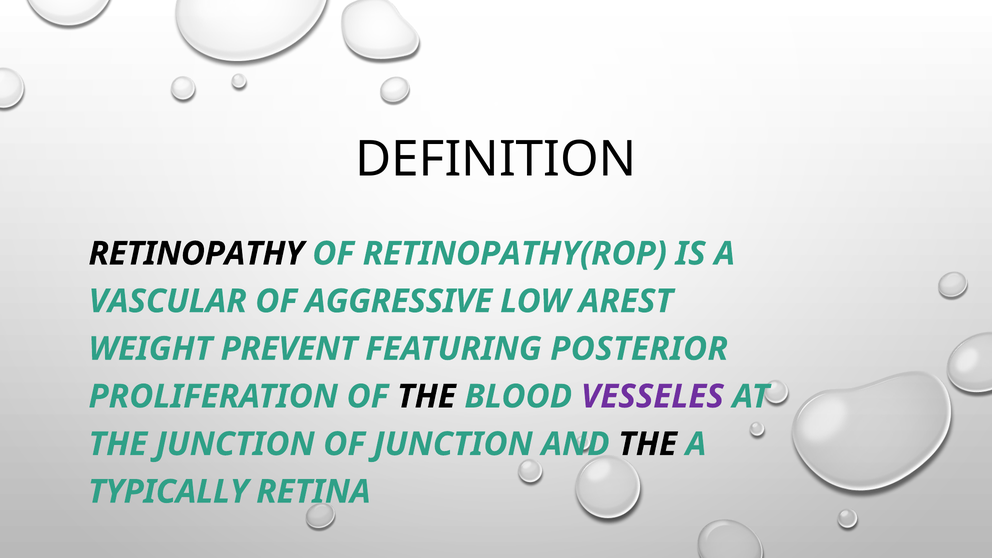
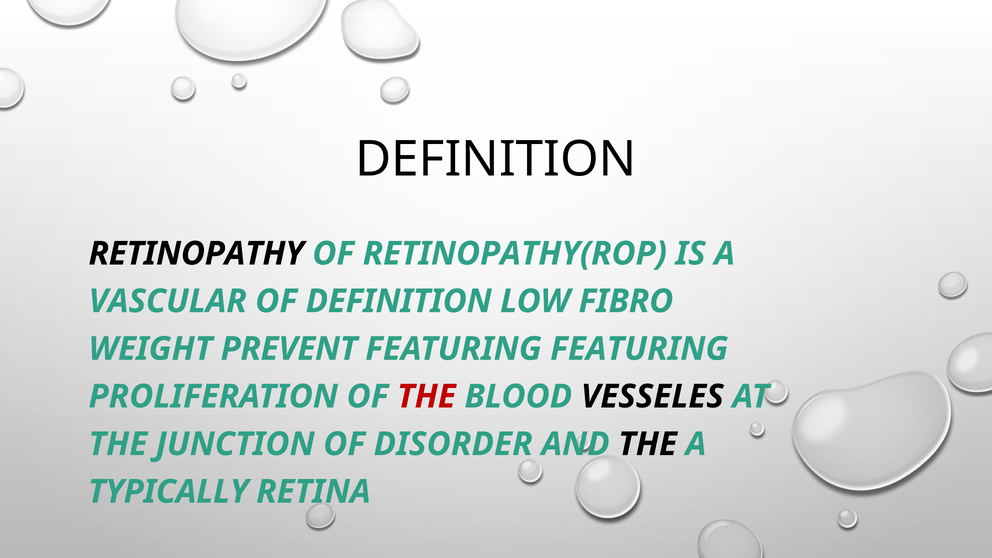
OF AGGRESSIVE: AGGRESSIVE -> DEFINITION (399, 301)
AREST: AREST -> FIBRO (626, 301)
FEATURING POSTERIOR: POSTERIOR -> FEATURING (639, 349)
THE colour: black -> red (426, 397)
VESSELES colour: purple -> black (652, 397)
OF JUNCTION: JUNCTION -> DISORDER (453, 444)
